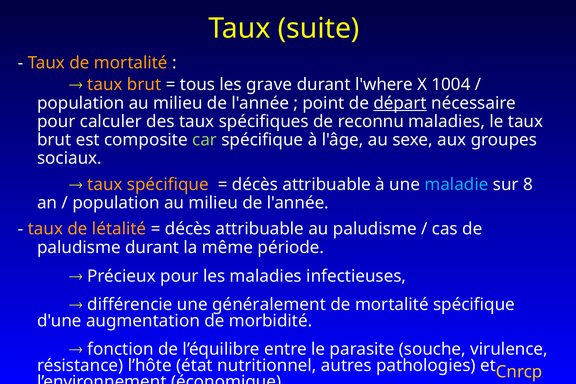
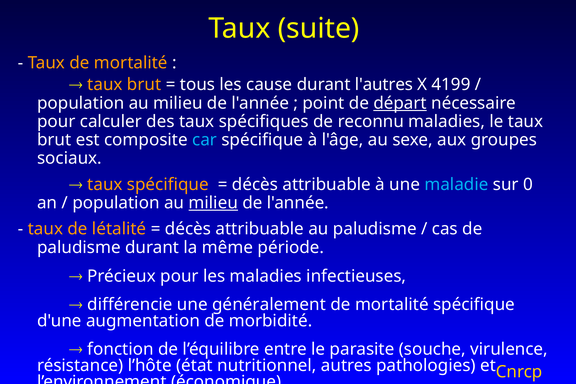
grave: grave -> cause (269, 85)
l'where: l'where -> l'autres (384, 85)
1004: 1004 -> 4199 (451, 85)
car colour: light green -> light blue (205, 140)
8: 8 -> 0 (528, 184)
milieu underline: none -> present (213, 203)
